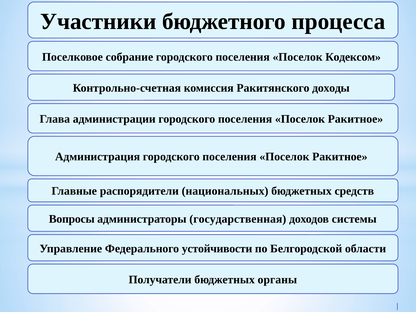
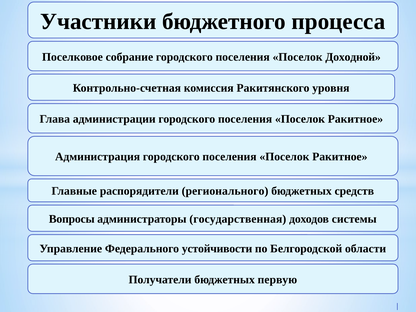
Кодексом: Кодексом -> Доходной (353, 57)
доходы: доходы -> уровня (331, 88)
национальных: национальных -> регионального (225, 191)
органы: органы -> первую (277, 280)
